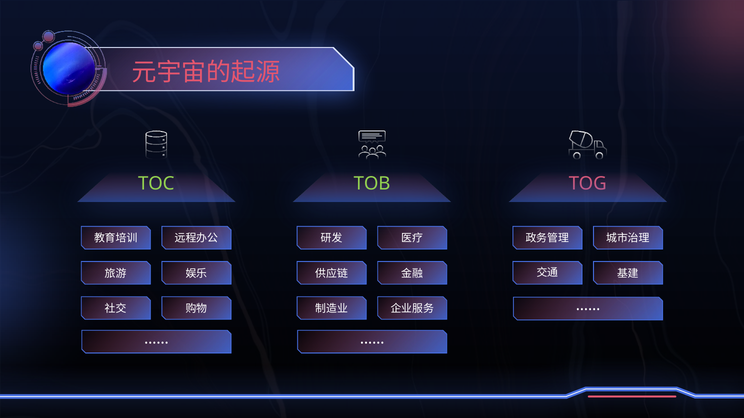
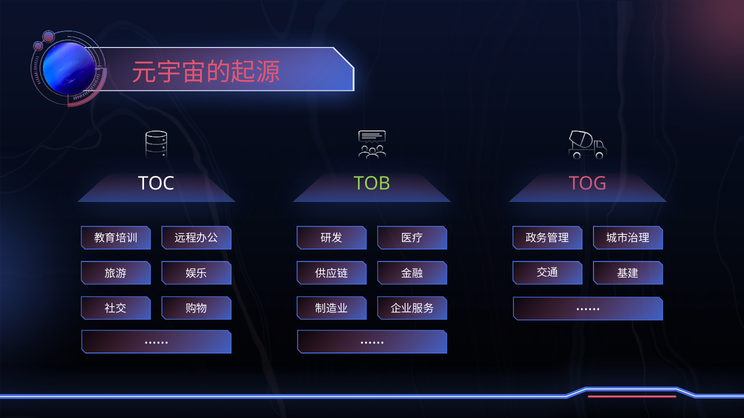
TOC colour: light green -> white (156, 184)
